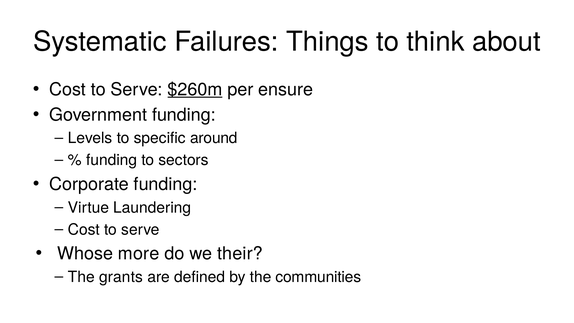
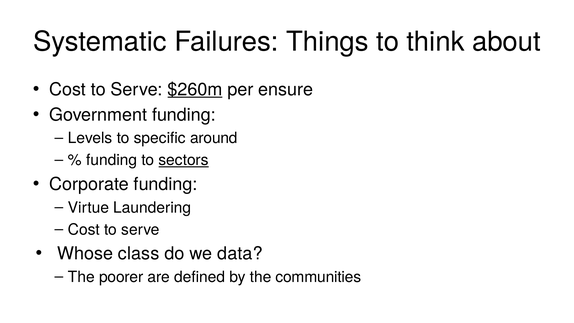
sectors underline: none -> present (184, 160)
more: more -> class (139, 254)
their: their -> data (240, 254)
grants: grants -> poorer (121, 277)
